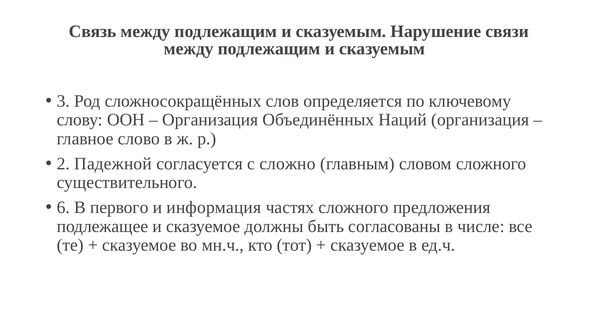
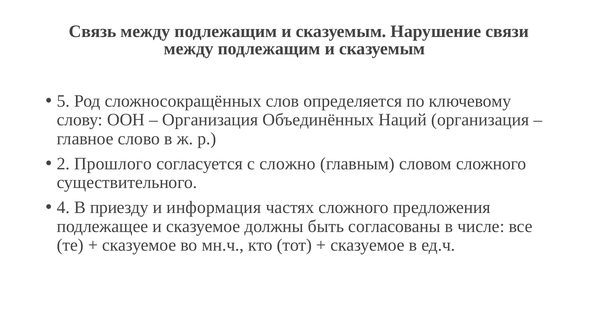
3: 3 -> 5 (63, 101)
Падежной: Падежной -> Прошлого (113, 164)
6: 6 -> 4 (63, 208)
первого: первого -> приезду (119, 208)
